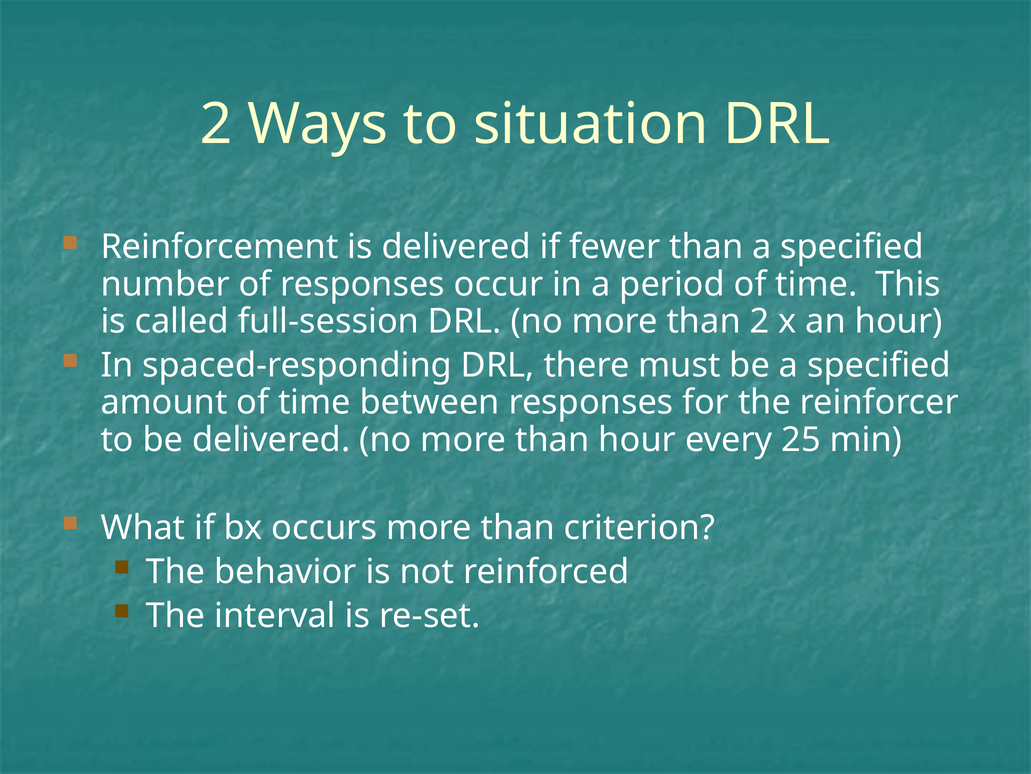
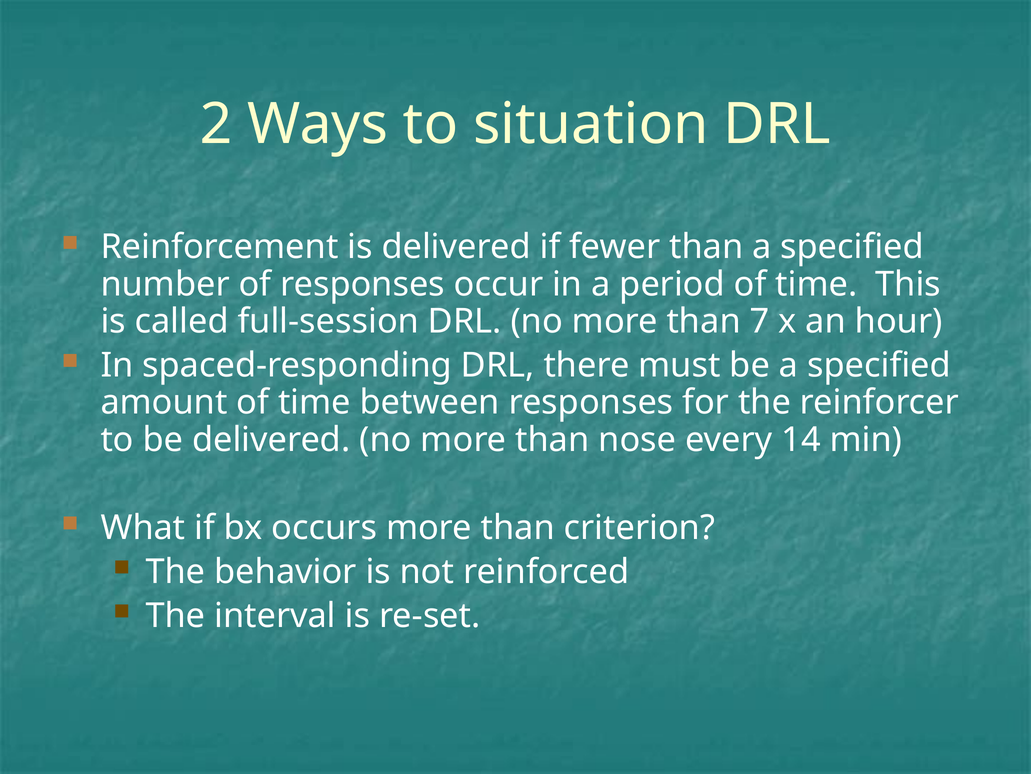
than 2: 2 -> 7 (760, 321)
than hour: hour -> nose (637, 439)
25: 25 -> 14 (801, 439)
